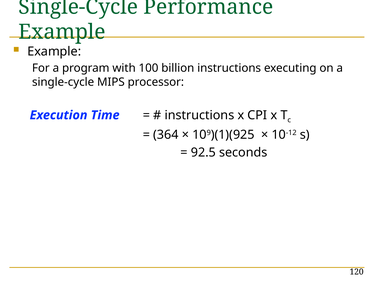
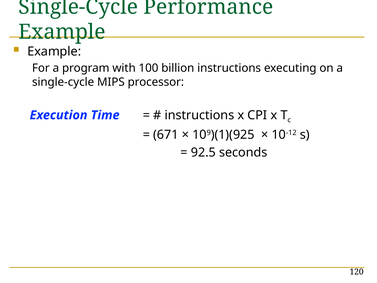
364: 364 -> 671 (166, 135)
